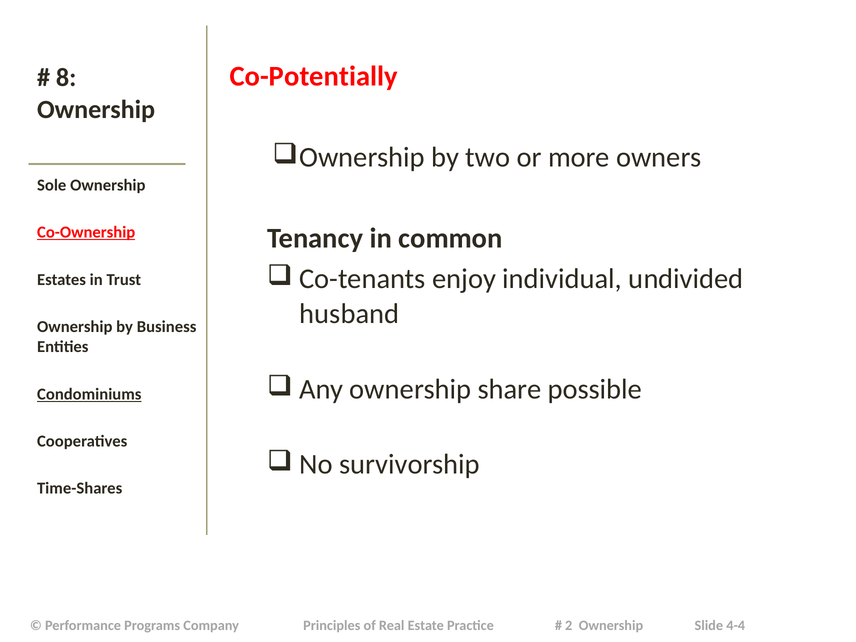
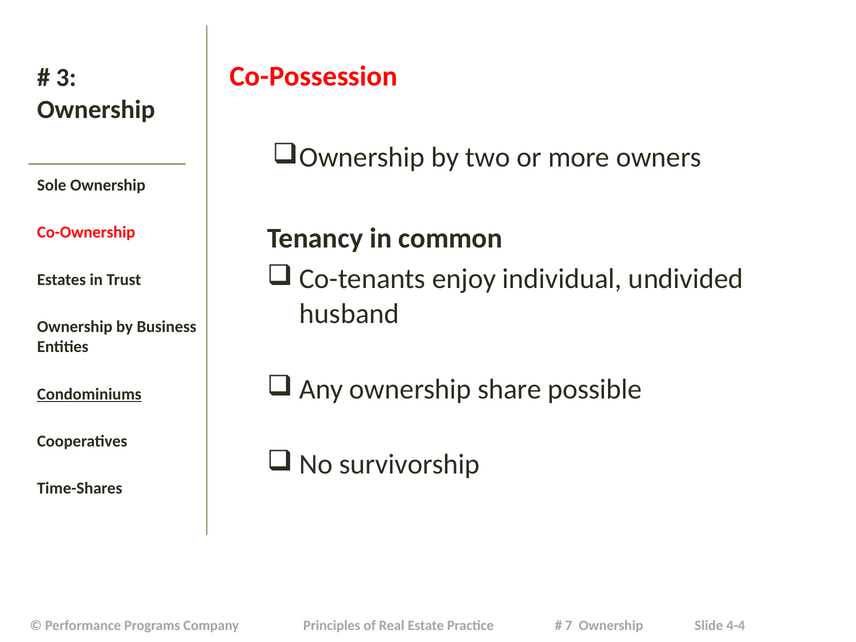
Co-Potentially: Co-Potentially -> Co-Possession (314, 76)
8: 8 -> 3 (66, 78)
Co-Ownership underline: present -> none (86, 232)
2: 2 -> 7 (569, 625)
